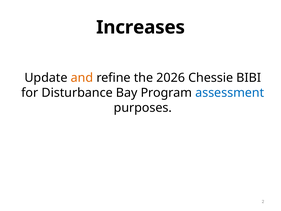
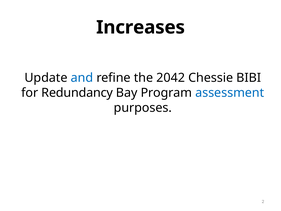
and colour: orange -> blue (82, 78)
2026: 2026 -> 2042 (171, 78)
Disturbance: Disturbance -> Redundancy (77, 93)
